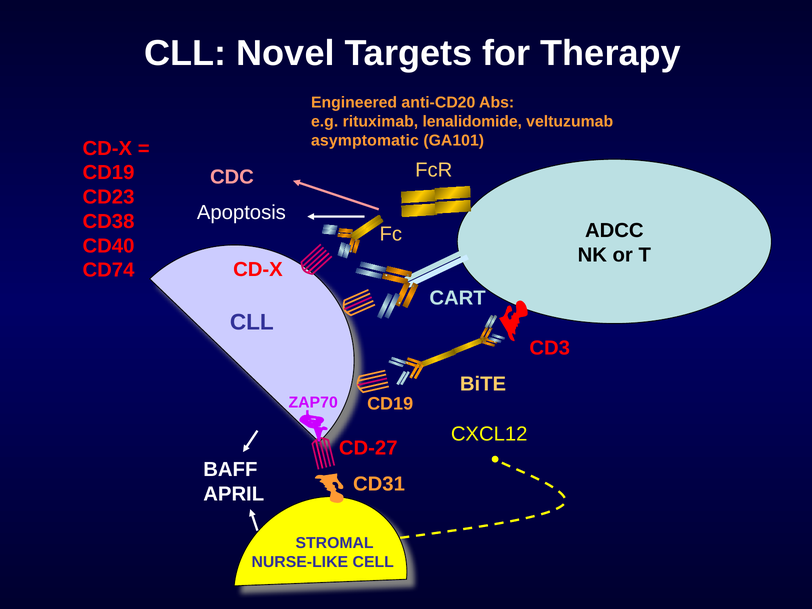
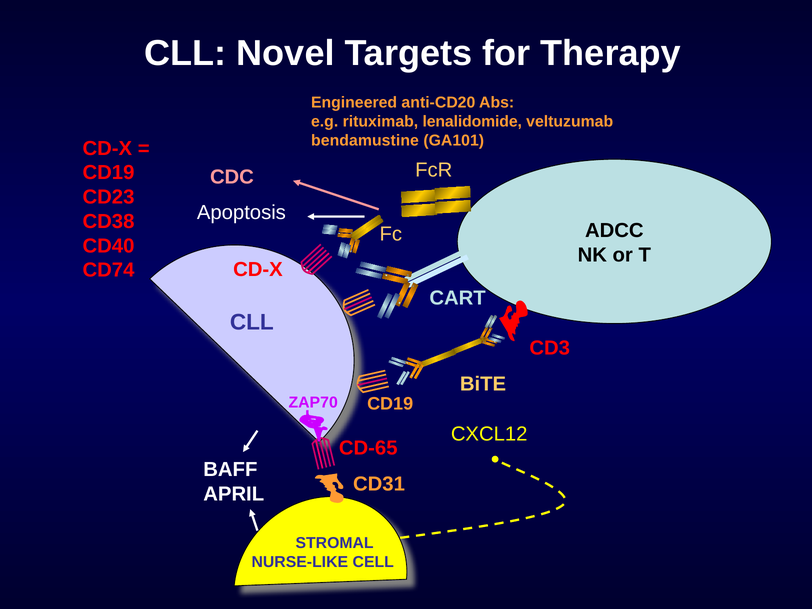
asymptomatic: asymptomatic -> bendamustine (365, 140)
CD-27: CD-27 -> CD-65 (368, 448)
